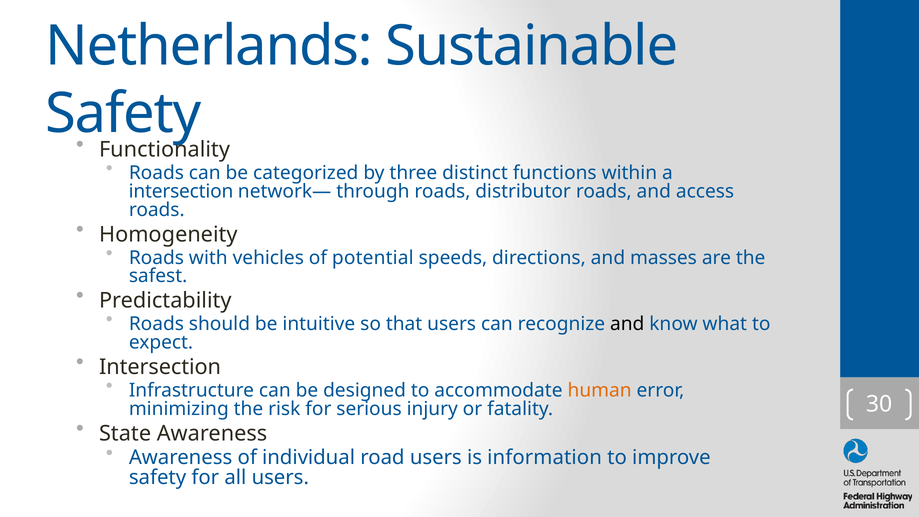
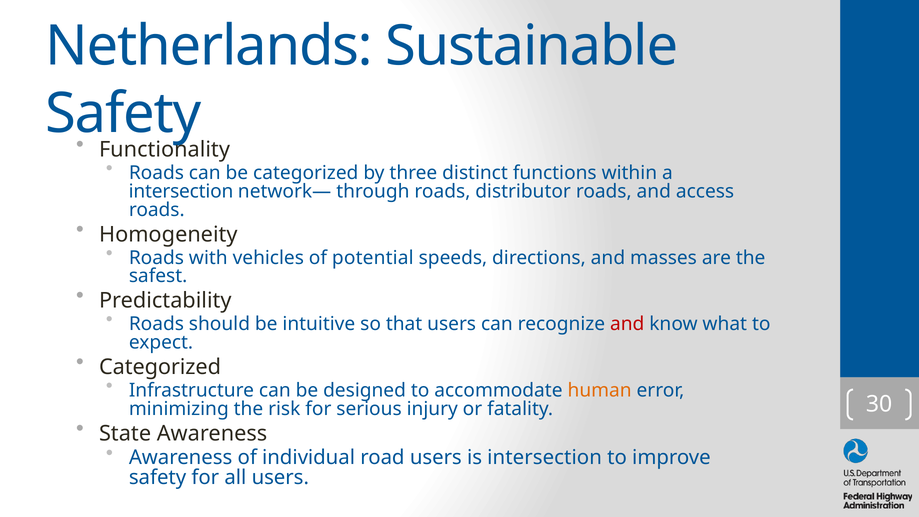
and colour: black -> red (627, 324)
Intersection: Intersection -> Categorized (160, 367)
is information: information -> intersection (545, 458)
